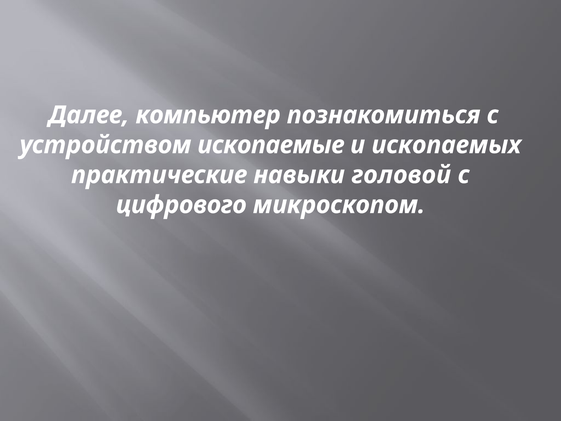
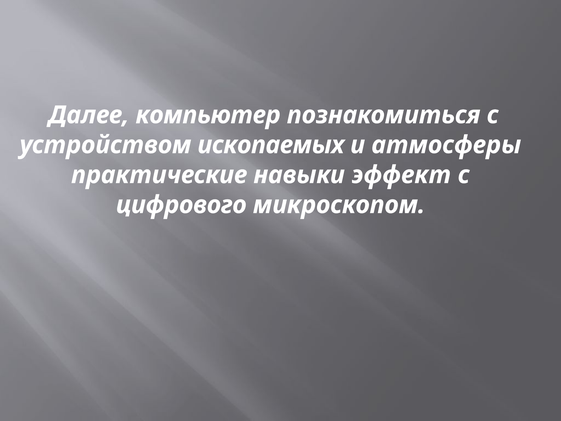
ископаемые: ископаемые -> ископаемых (271, 145)
ископаемых: ископаемых -> атмосферы (446, 145)
головой: головой -> эффект (401, 175)
